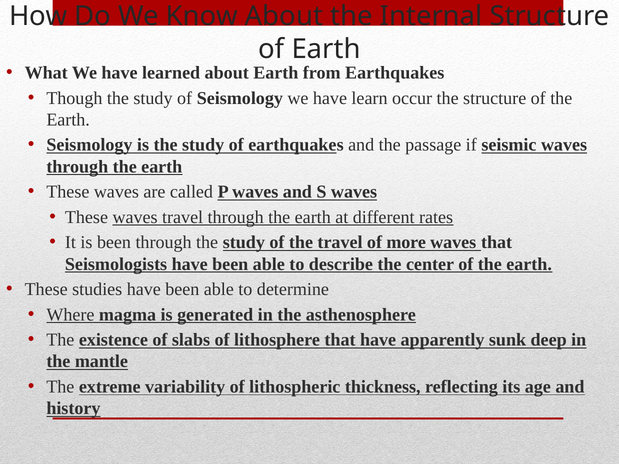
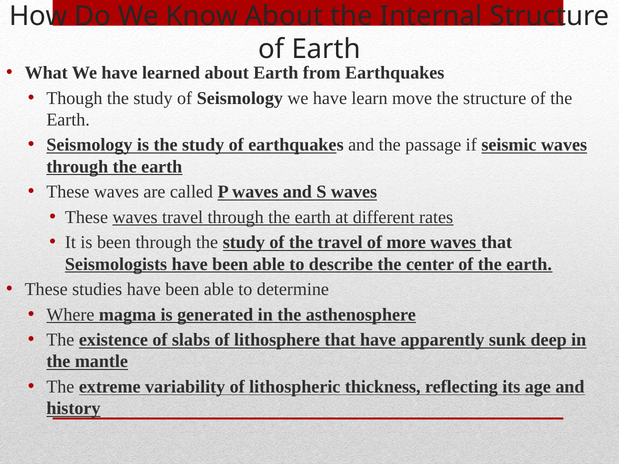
occur: occur -> move (412, 98)
